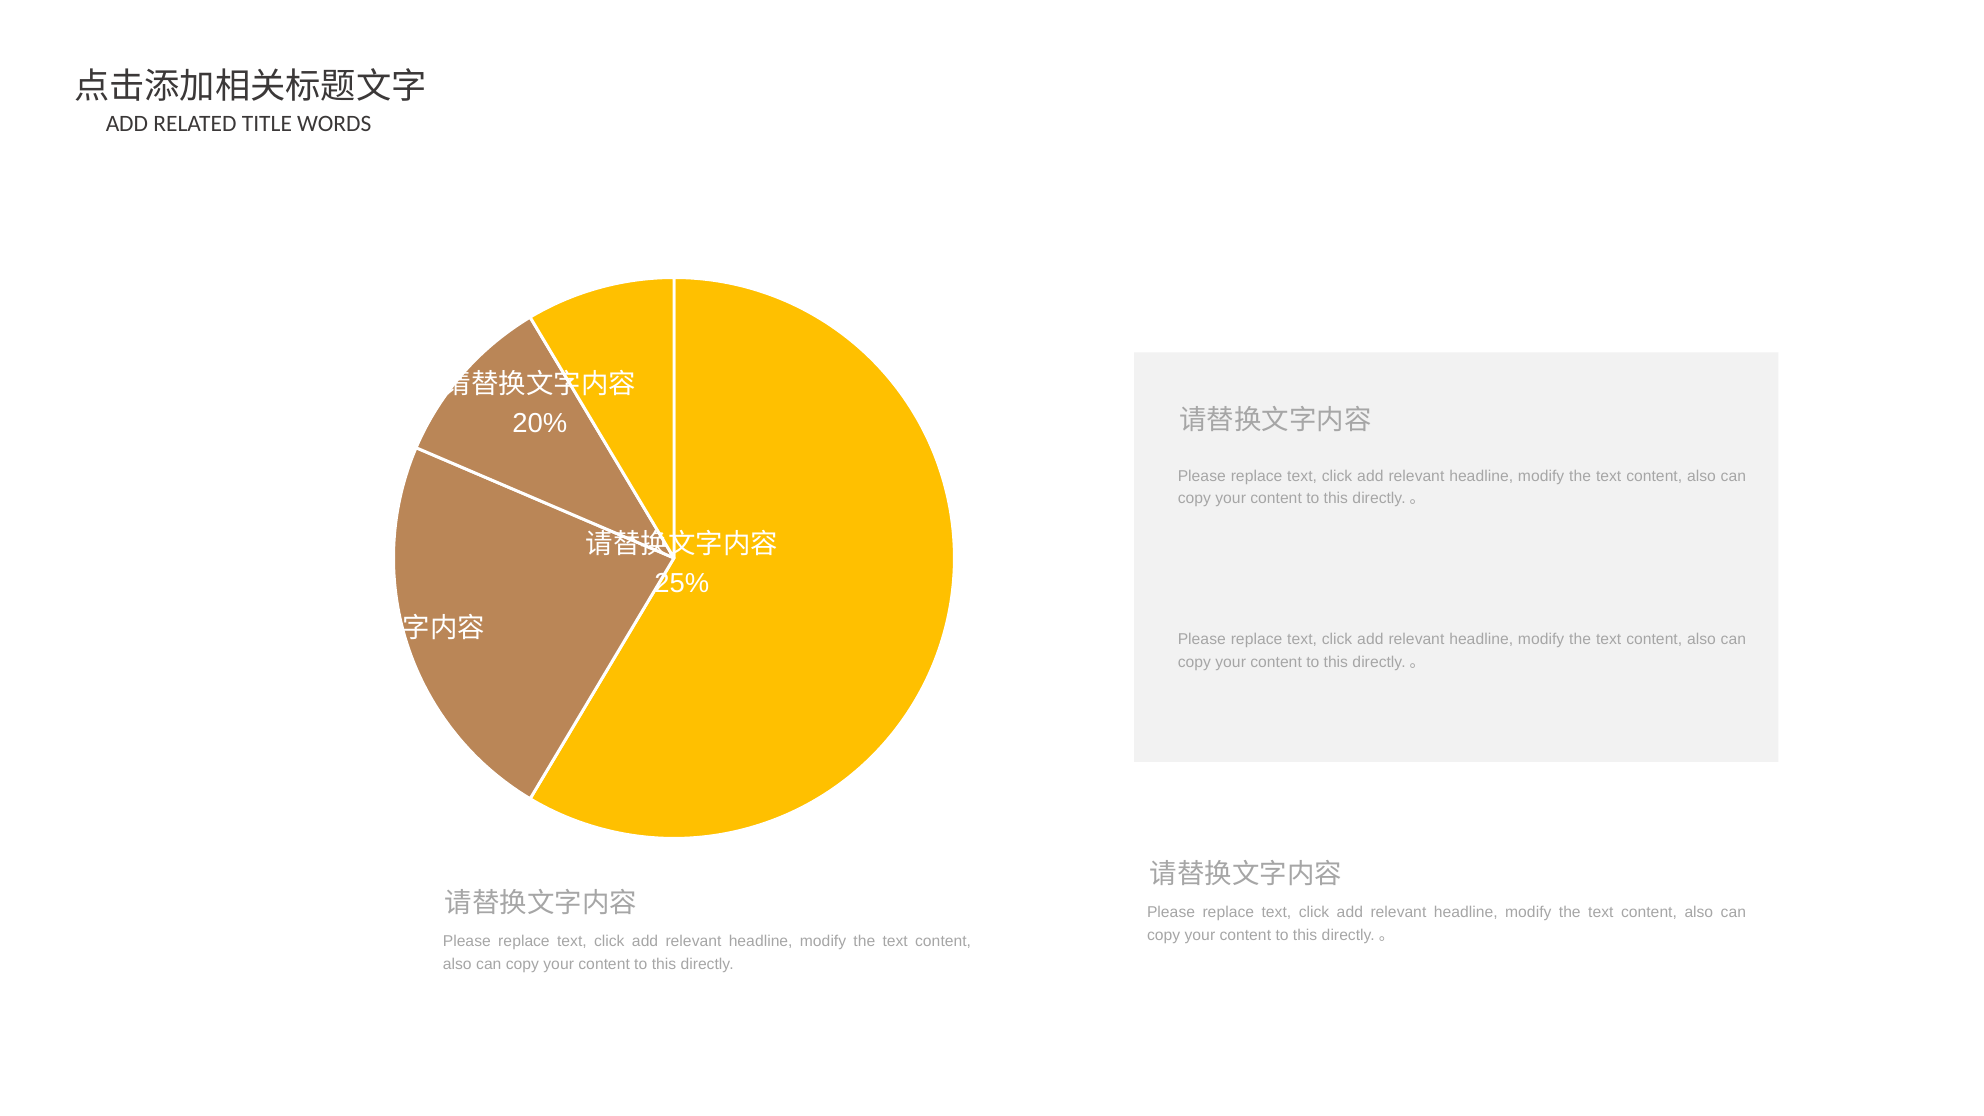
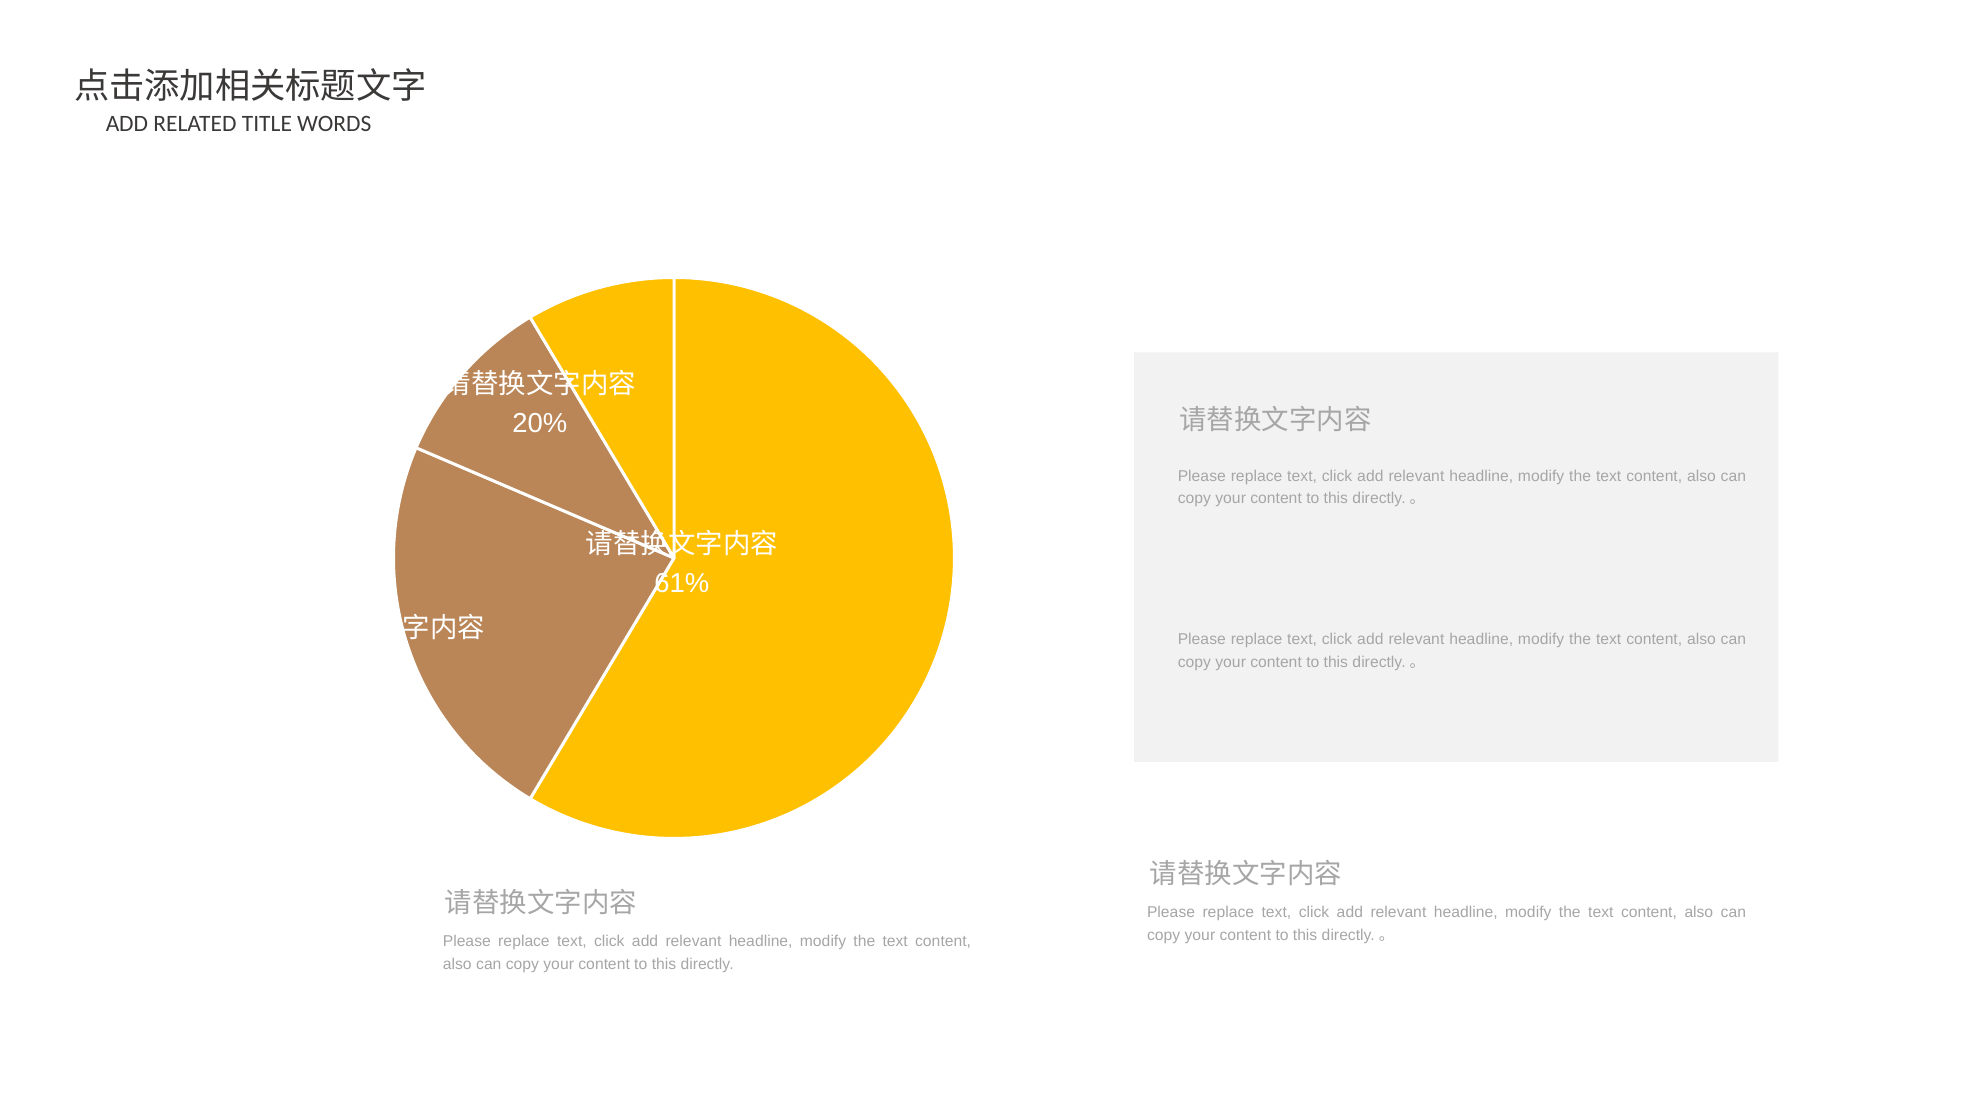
25%: 25% -> 61% (682, 584)
